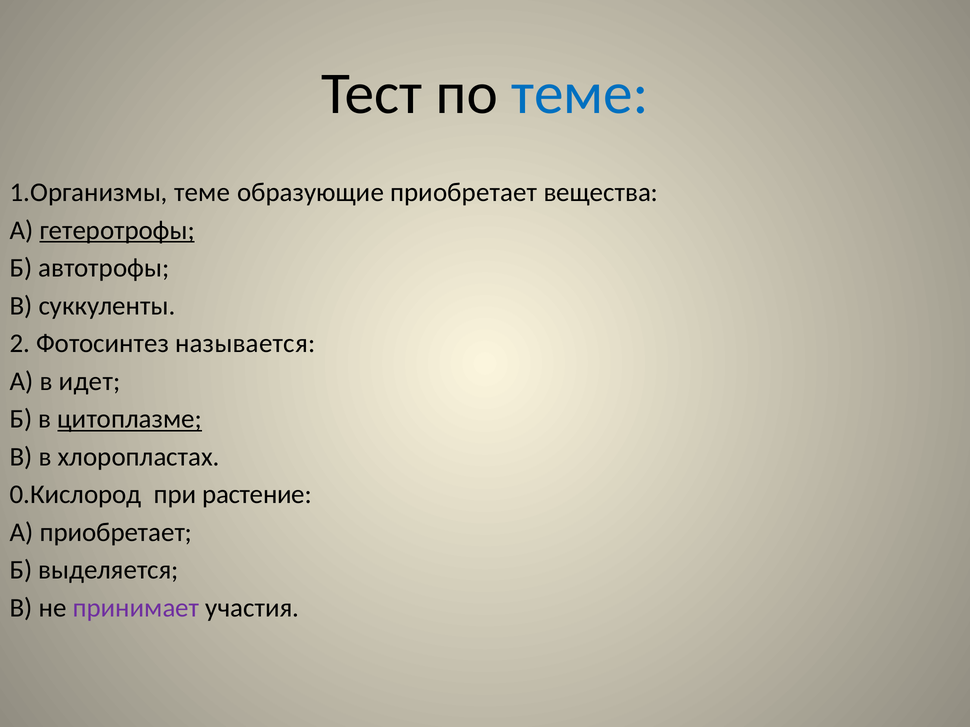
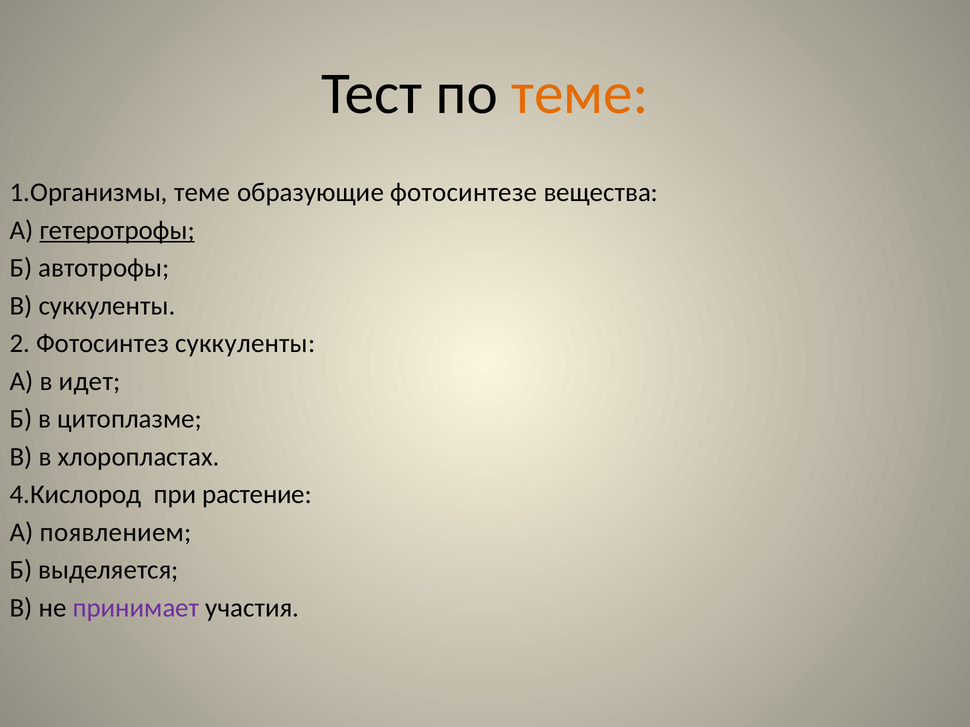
теме colour: blue -> orange (580, 94)
образующие приобретает: приобретает -> фотосинтезе (464, 193)
Фотосинтез называется: называется -> суккуленты (245, 344)
цитоплазме underline: present -> none (130, 419)
0.Кислород: 0.Кислород -> 4.Кислород (76, 495)
А приобретает: приобретает -> появлением (116, 533)
